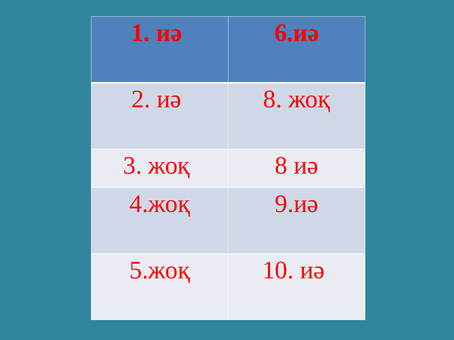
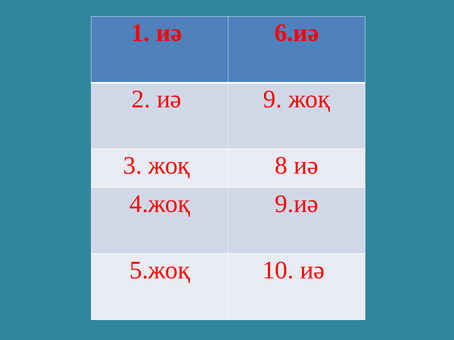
иә 8: 8 -> 9 (273, 99)
